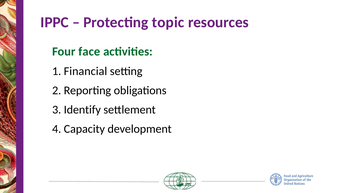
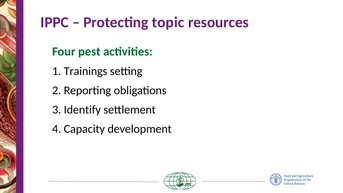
face: face -> pest (89, 51)
Financial: Financial -> Trainings (86, 71)
